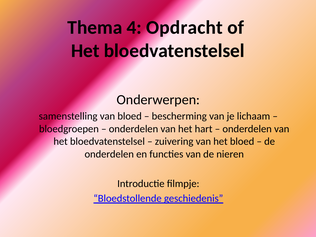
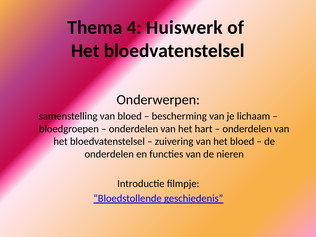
Opdracht: Opdracht -> Huiswerk (184, 28)
